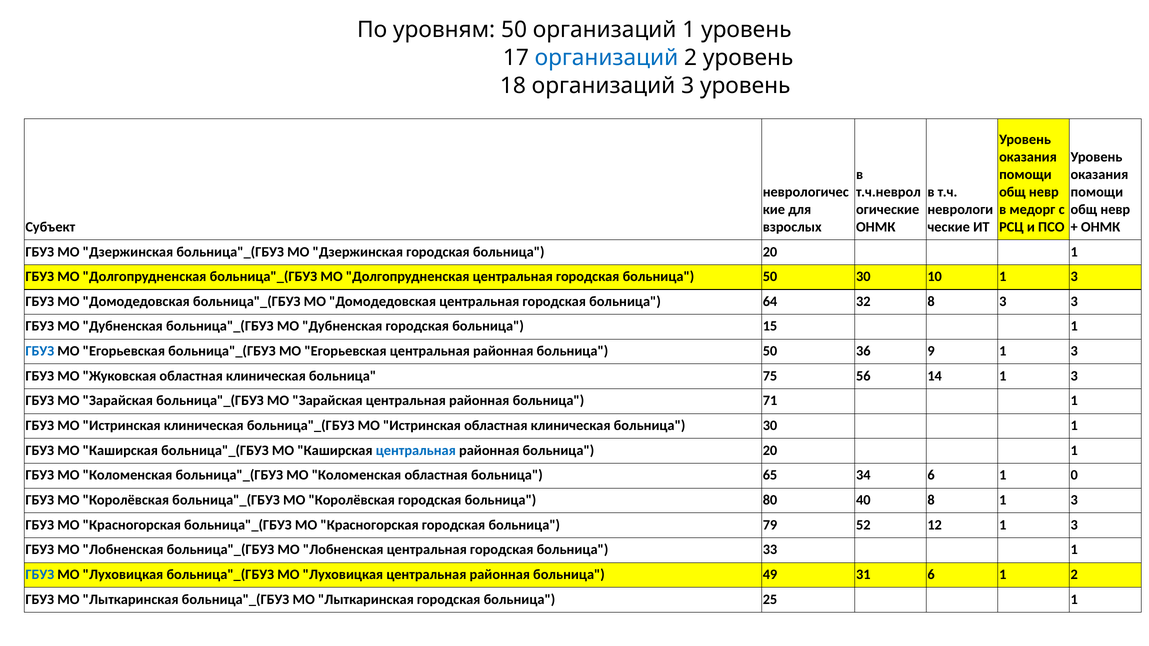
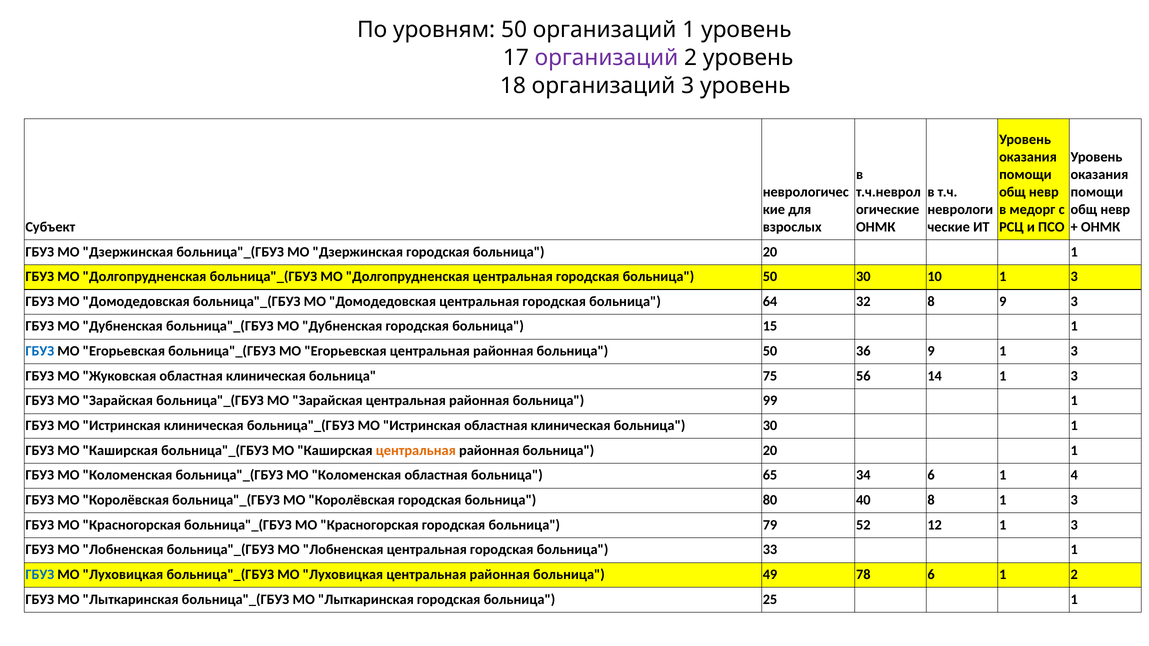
организаций colour: blue -> purple (606, 58)
8 3: 3 -> 9 (1003, 302)
71: 71 -> 99 (770, 401)
центральная colour: blue -> orange (416, 451)
0: 0 -> 4 (1074, 475)
31: 31 -> 78 (863, 575)
